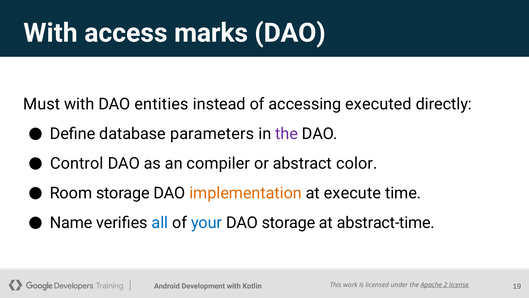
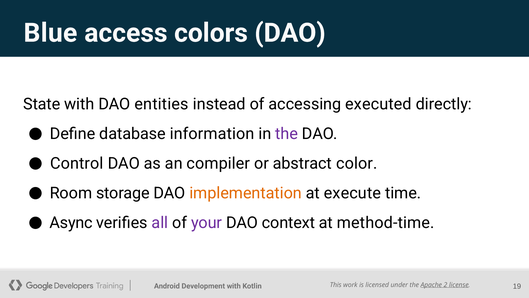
With: With -> Blue (50, 33)
marks: marks -> colors (211, 33)
Must: Must -> State (42, 104)
parameters: parameters -> information (212, 134)
Name: Name -> Async (71, 222)
all colour: blue -> purple (160, 222)
your colour: blue -> purple (207, 222)
DAO storage: storage -> context (289, 222)
abstract-time: abstract-time -> method-time (386, 222)
